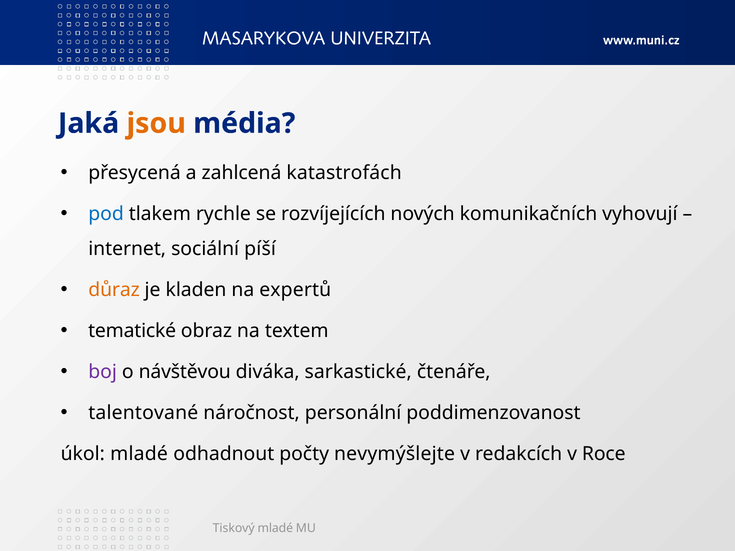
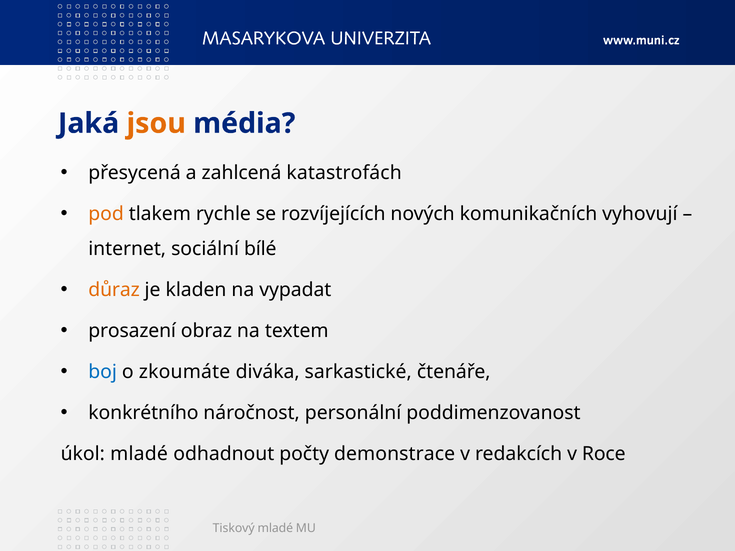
pod colour: blue -> orange (106, 214)
píší: píší -> bílé (260, 249)
expertů: expertů -> vypadat (295, 290)
tematické: tematické -> prosazení (132, 331)
boj colour: purple -> blue (103, 372)
návštěvou: návštěvou -> zkoumáte (185, 372)
talentované: talentované -> konkrétního (143, 413)
nevymýšlejte: nevymýšlejte -> demonstrace (395, 454)
